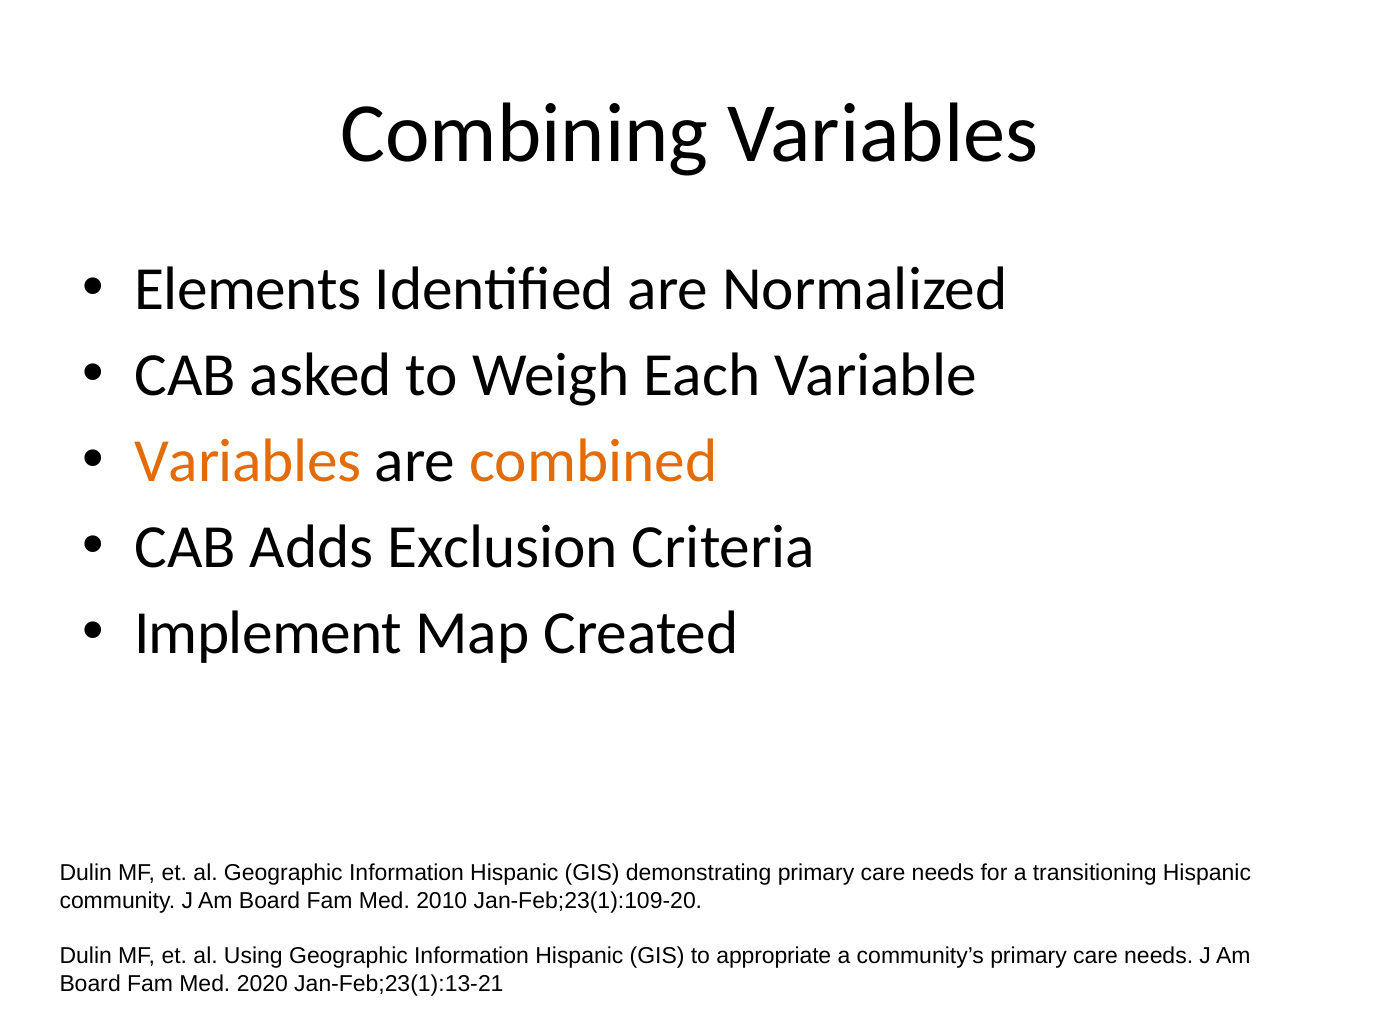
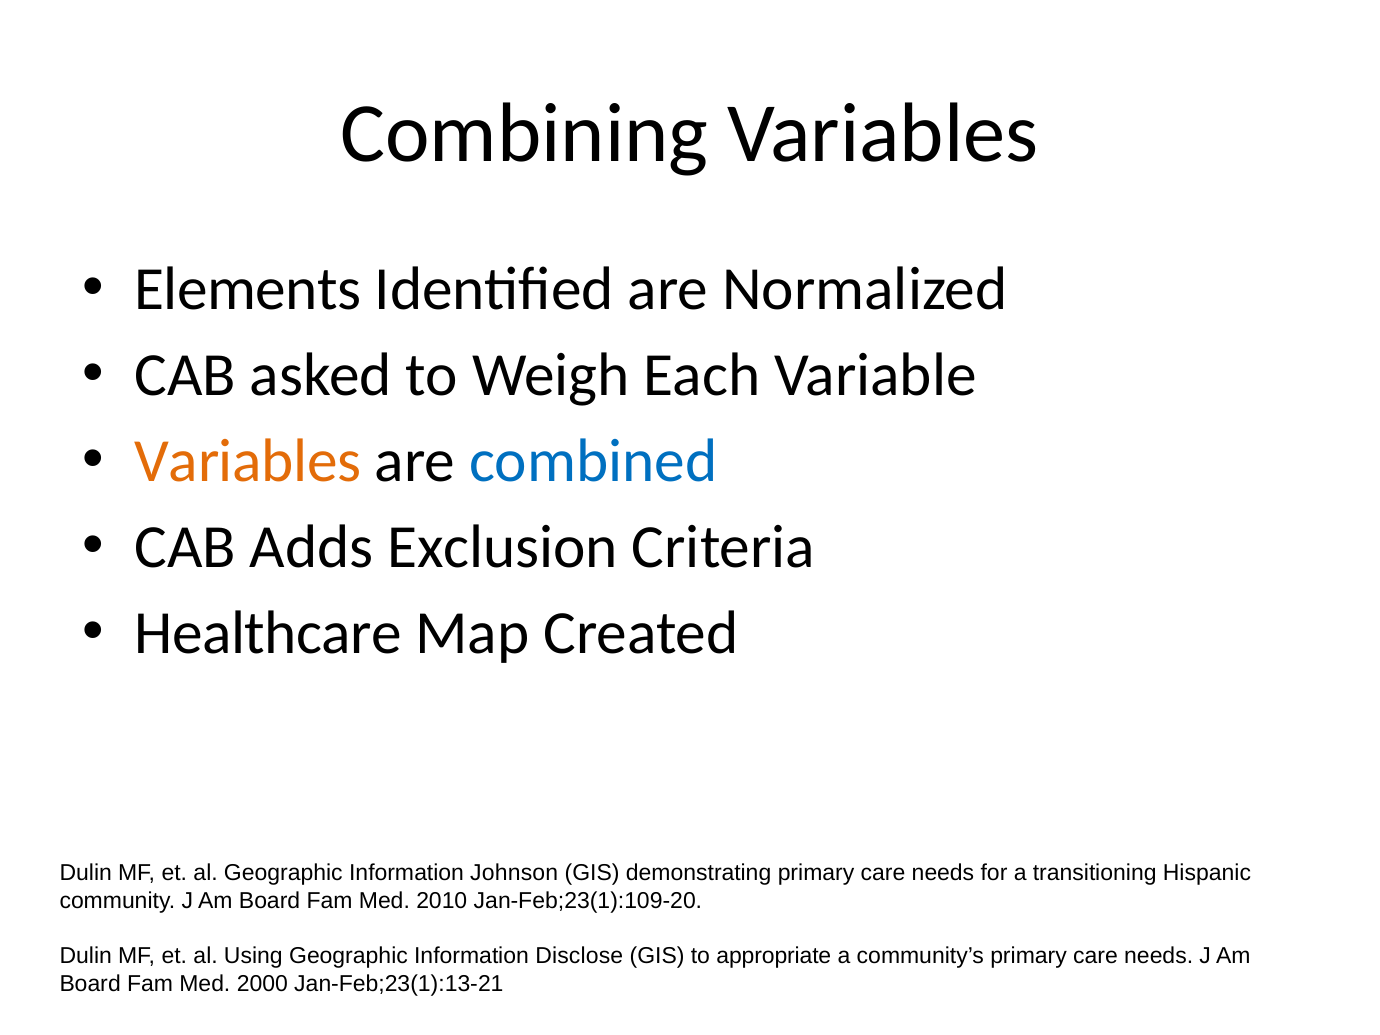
combined colour: orange -> blue (593, 461)
Implement: Implement -> Healthcare (268, 633)
al Geographic Information Hispanic: Hispanic -> Johnson (514, 873)
Using Geographic Information Hispanic: Hispanic -> Disclose (579, 956)
2020: 2020 -> 2000 (262, 984)
